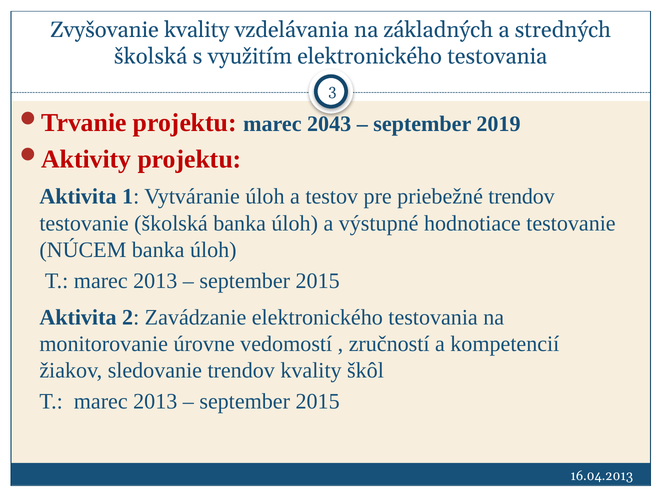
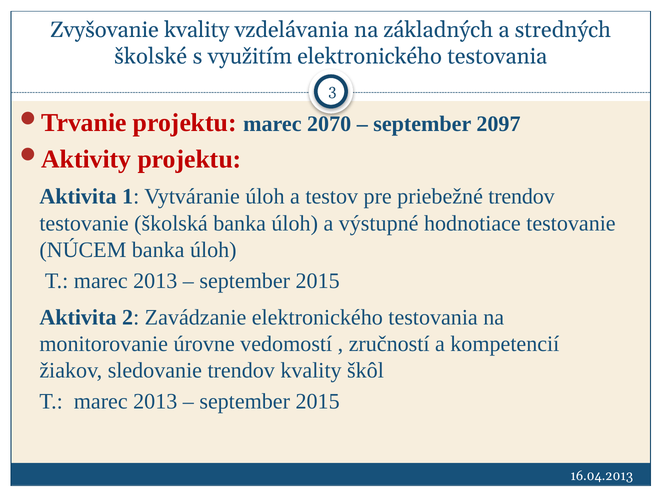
školská: školská -> školské (151, 56)
2043: 2043 -> 2070 (329, 124)
2019: 2019 -> 2097 (498, 124)
